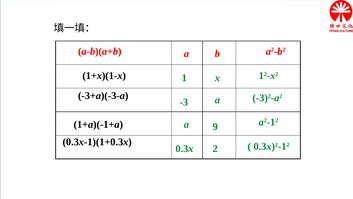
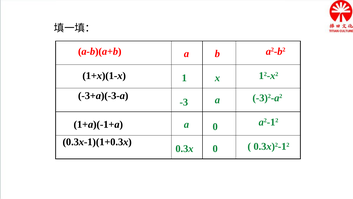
a 9: 9 -> 0 (215, 126)
0.3x 2: 2 -> 0 (215, 148)
